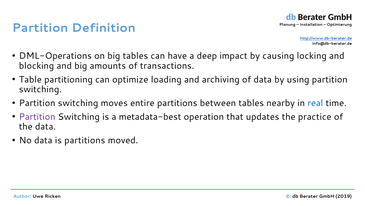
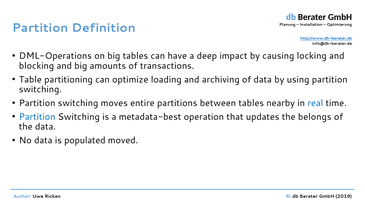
Partition colour: purple -> blue (37, 116)
practice: practice -> belongs (315, 116)
is partitions: partitions -> populated (85, 140)
